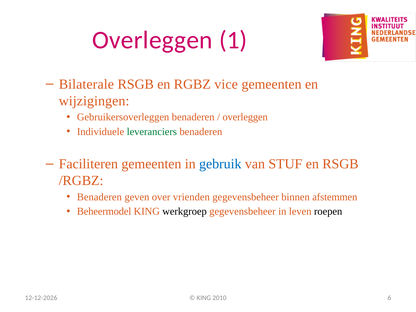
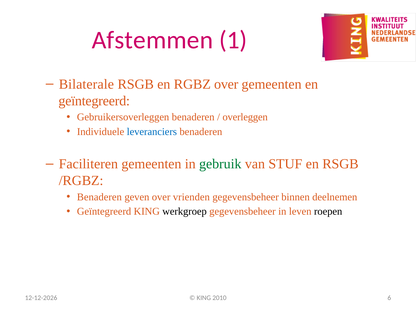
Overleggen: Overleggen -> Afstemmen (152, 40)
RGBZ vice: vice -> over (226, 84)
wijzigingen: wijzigingen -> geïntegreerd (94, 101)
leveranciers colour: green -> blue (152, 132)
gebruik colour: blue -> green (220, 164)
afstemmen: afstemmen -> deelnemen (335, 197)
Beheermodel: Beheermodel -> Geïntegreerd (104, 211)
